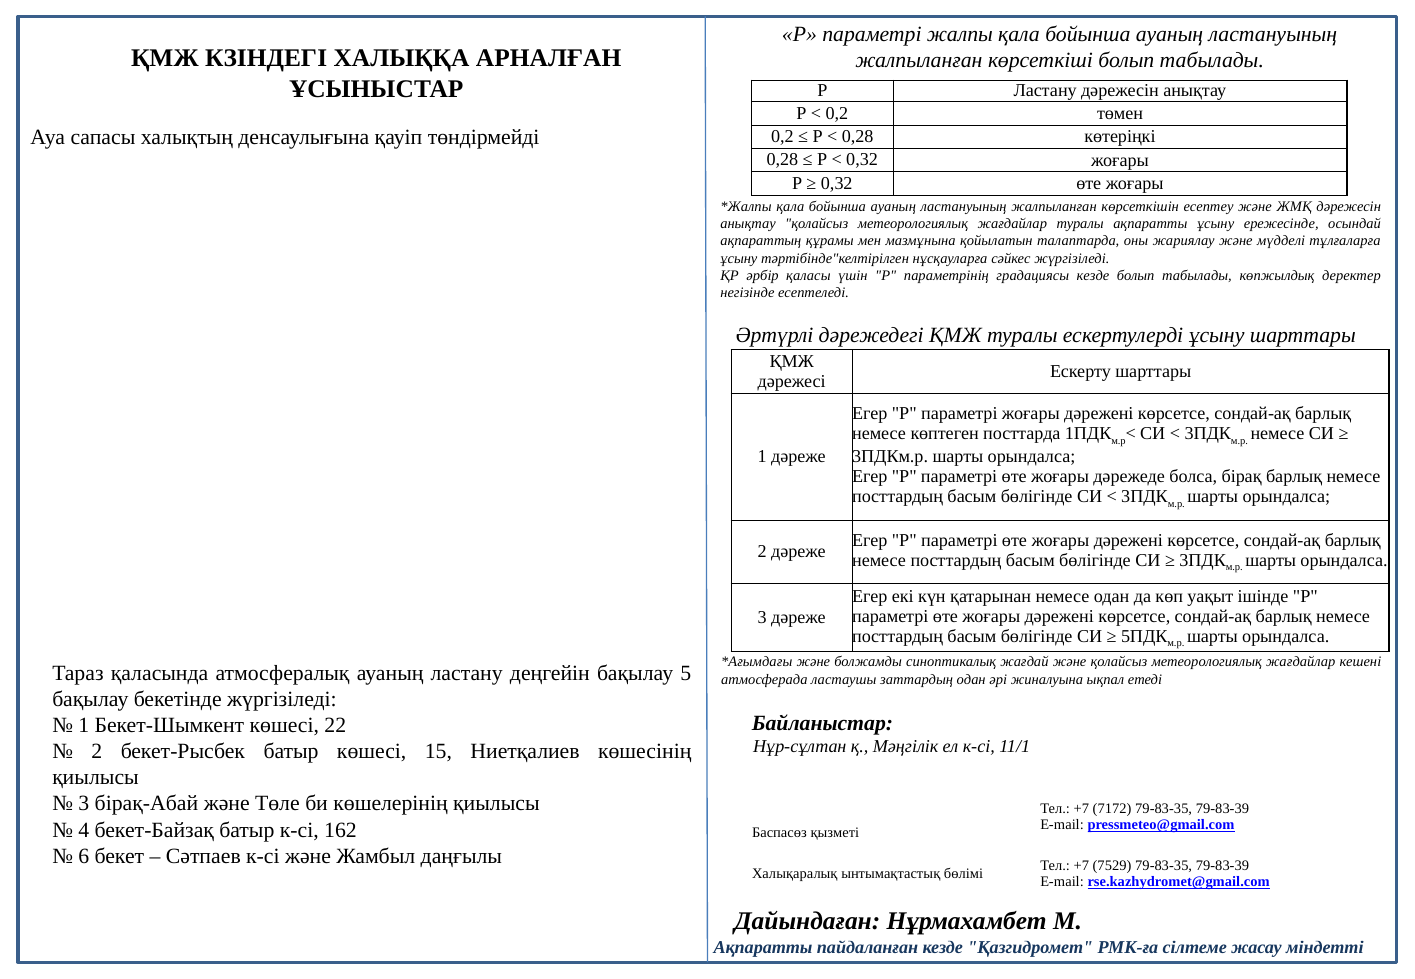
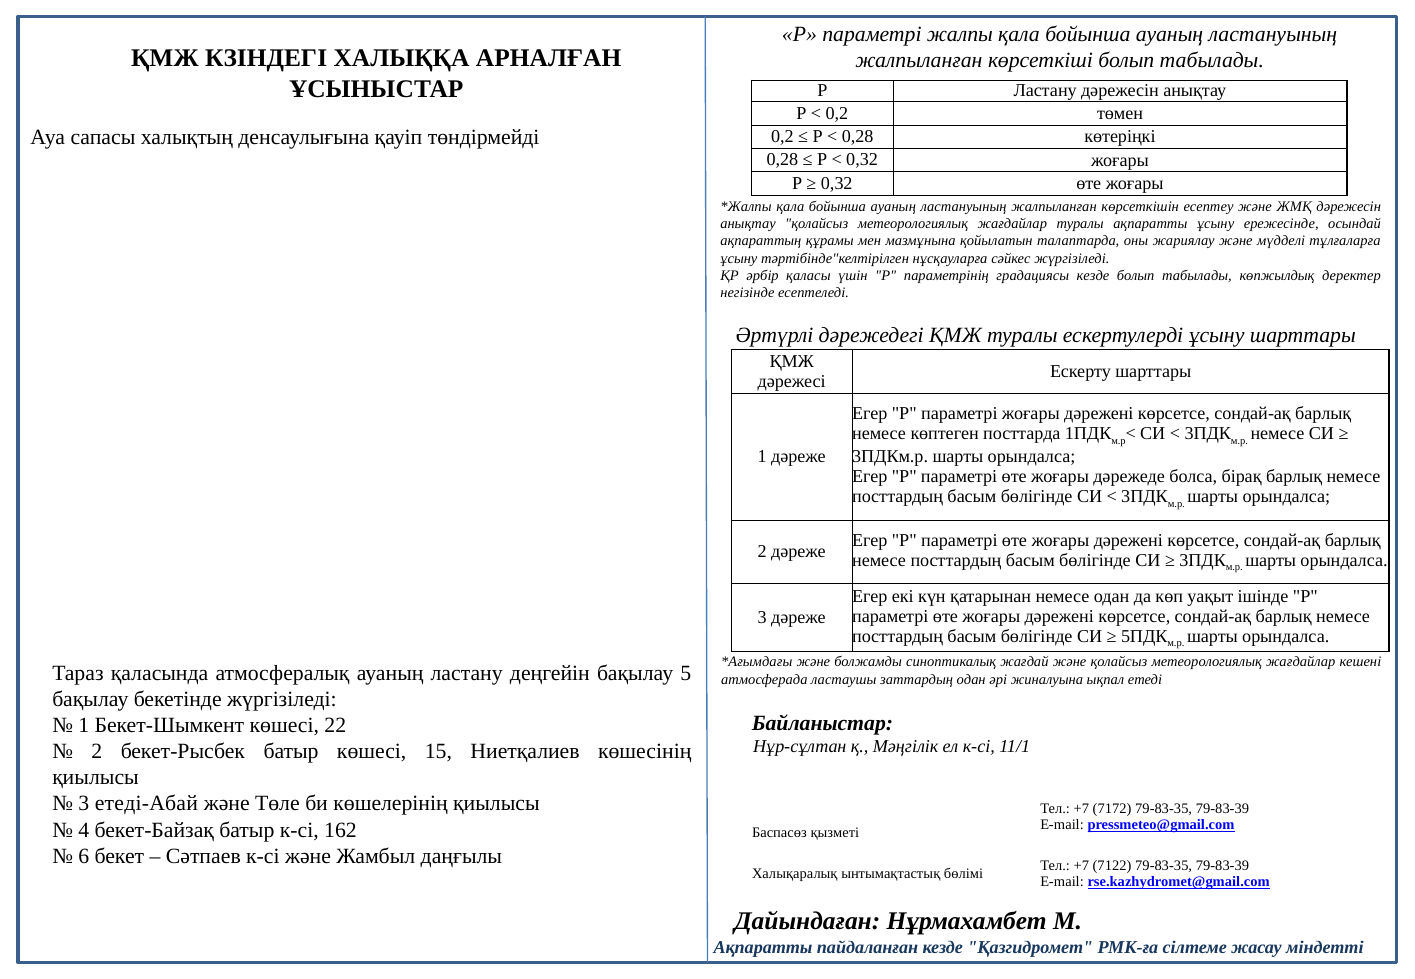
бірақ-Абай: бірақ-Абай -> етеді-Абай (146, 804)
7529: 7529 -> 7122 (1112, 866)
